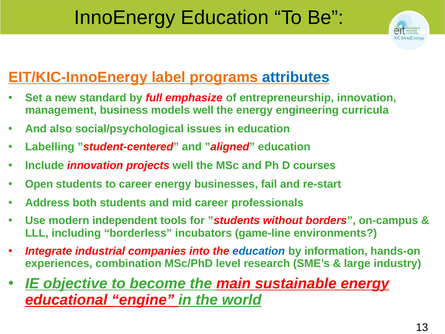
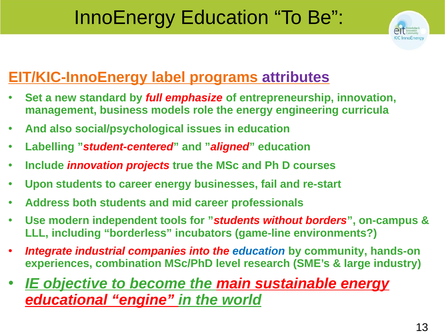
attributes colour: blue -> purple (296, 77)
models well: well -> role (203, 110)
projects well: well -> true (183, 165)
Open: Open -> Upon (39, 184)
information: information -> community (336, 251)
